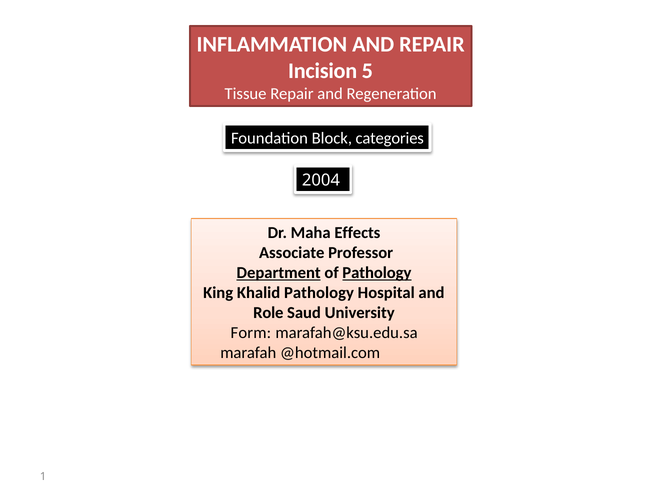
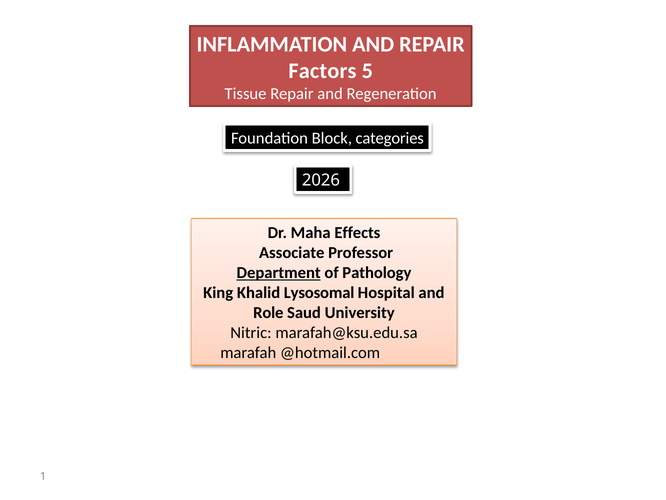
Incision: Incision -> Factors (322, 71)
2004: 2004 -> 2026 (321, 180)
Pathology underline: present -> none (377, 273)
Khalid Pathology: Pathology -> Lysosomal (319, 293)
Form: Form -> Nitric (251, 333)
